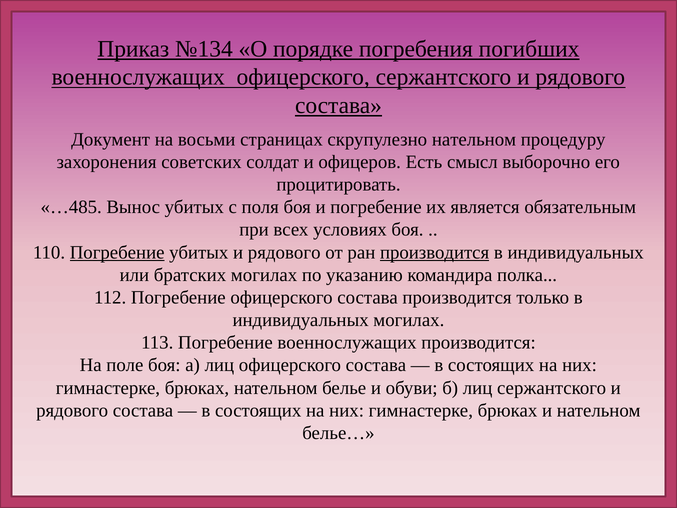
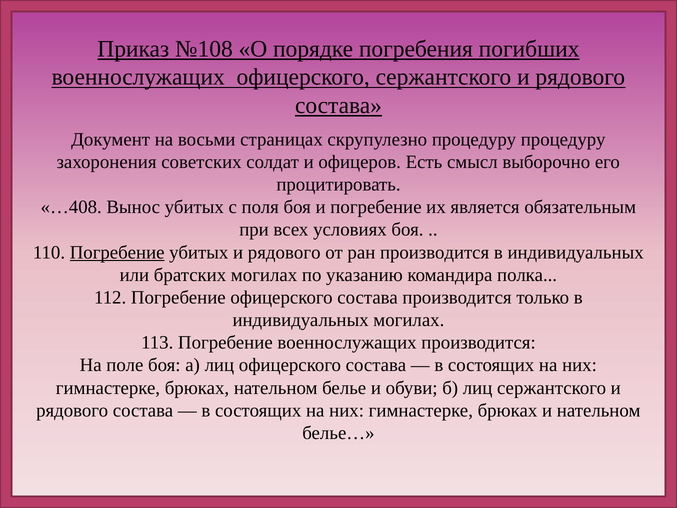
№134: №134 -> №108 (204, 49)
скрупулезно нательном: нательном -> процедуру (474, 139)
…485: …485 -> …408 (71, 207)
производится underline: present -> none (435, 252)
